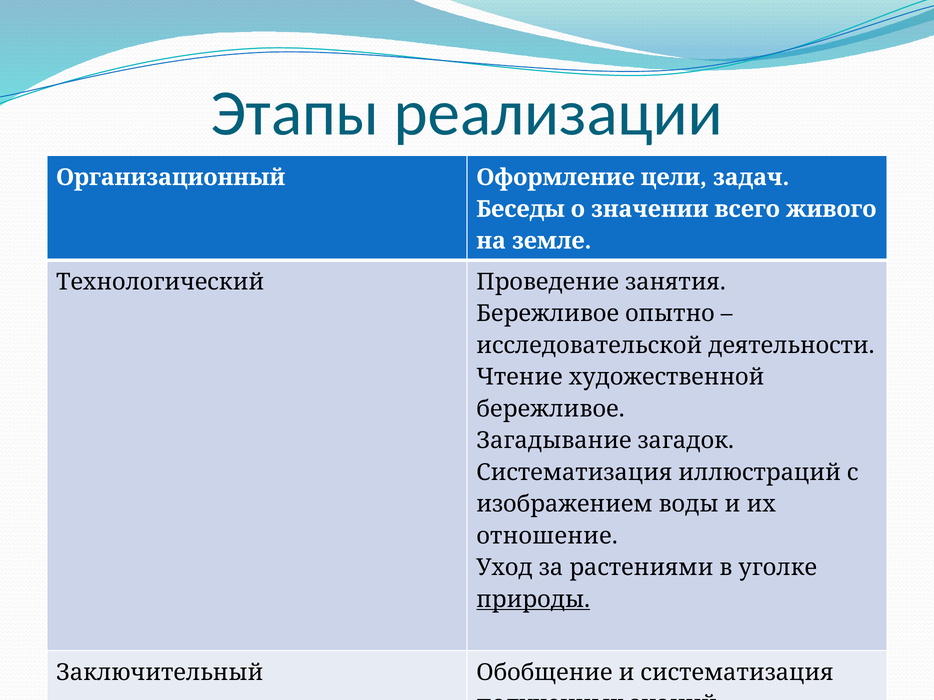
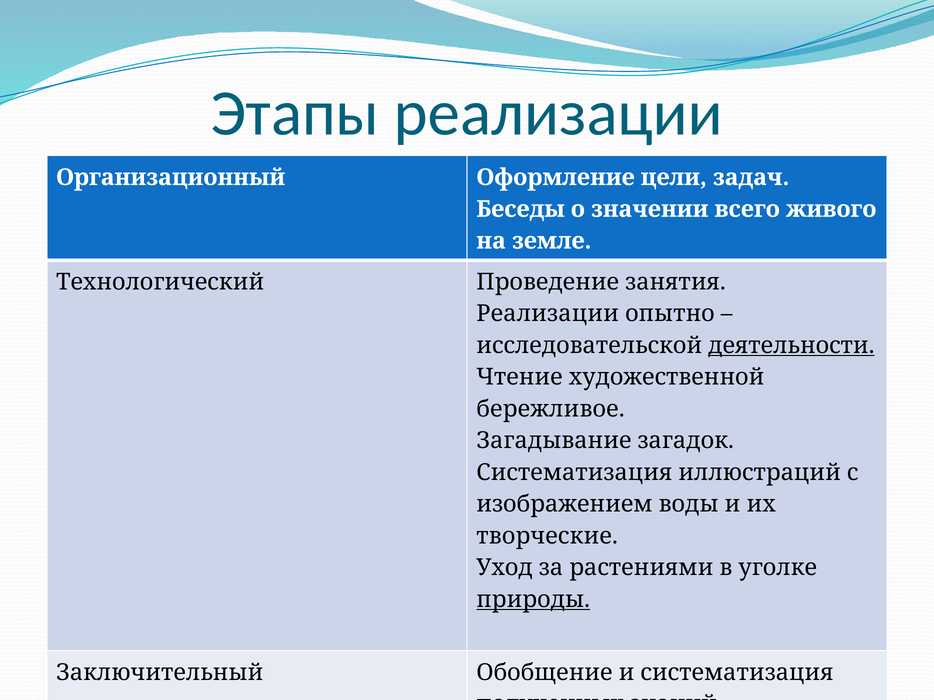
Бережливое: Бережливое -> Реализации (548, 314)
деятельности underline: none -> present (791, 346)
отношение: отношение -> творческие (547, 536)
